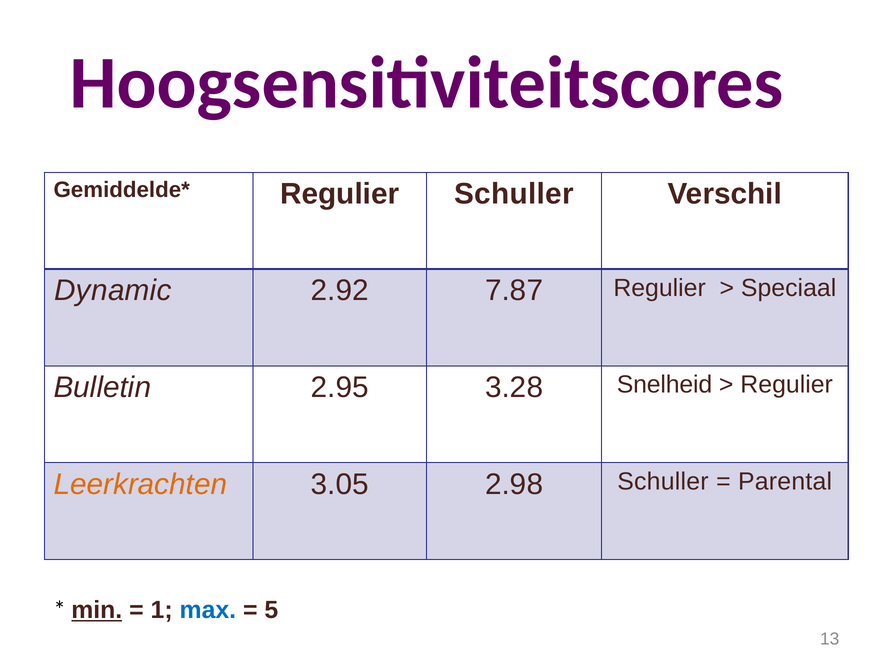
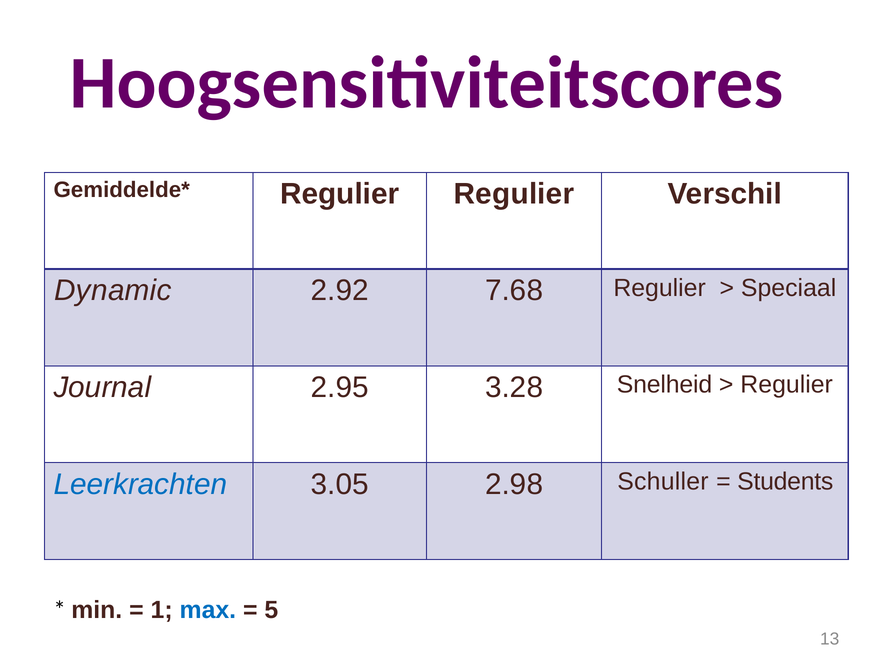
Regulier Schuller: Schuller -> Regulier (514, 194)
7.87: 7.87 -> 7.68 (514, 291)
Bulletin: Bulletin -> Journal (102, 387)
Leerkrachten colour: orange -> blue (140, 484)
Parental: Parental -> Students (785, 481)
min underline: present -> none (97, 610)
